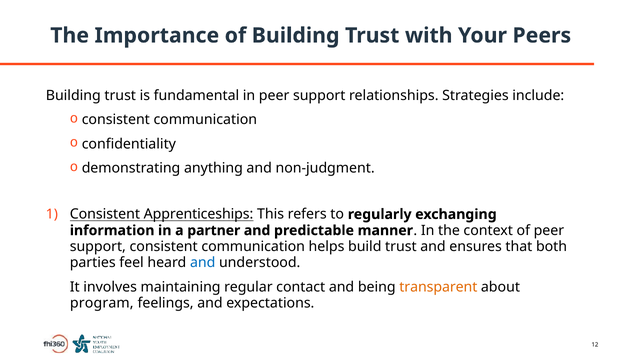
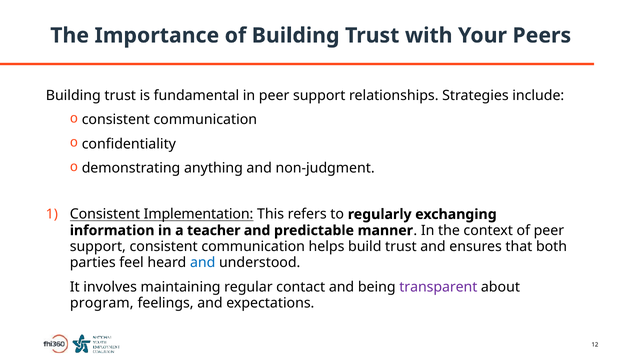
Apprenticeships: Apprenticeships -> Implementation (199, 214)
partner: partner -> teacher (214, 230)
transparent colour: orange -> purple (438, 287)
